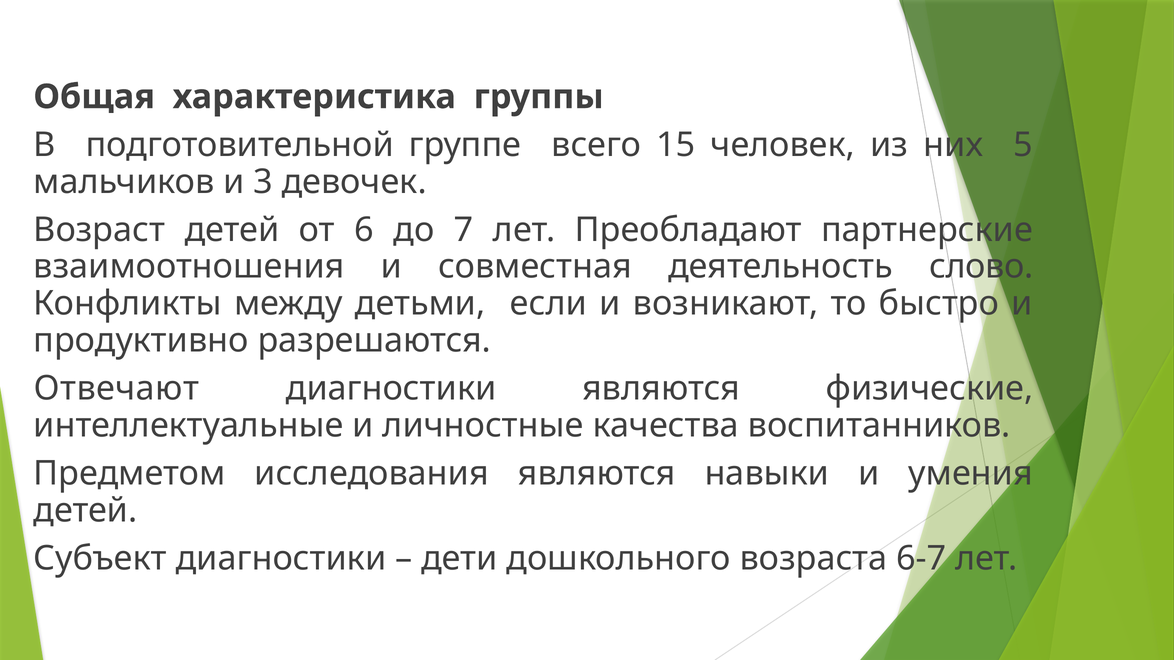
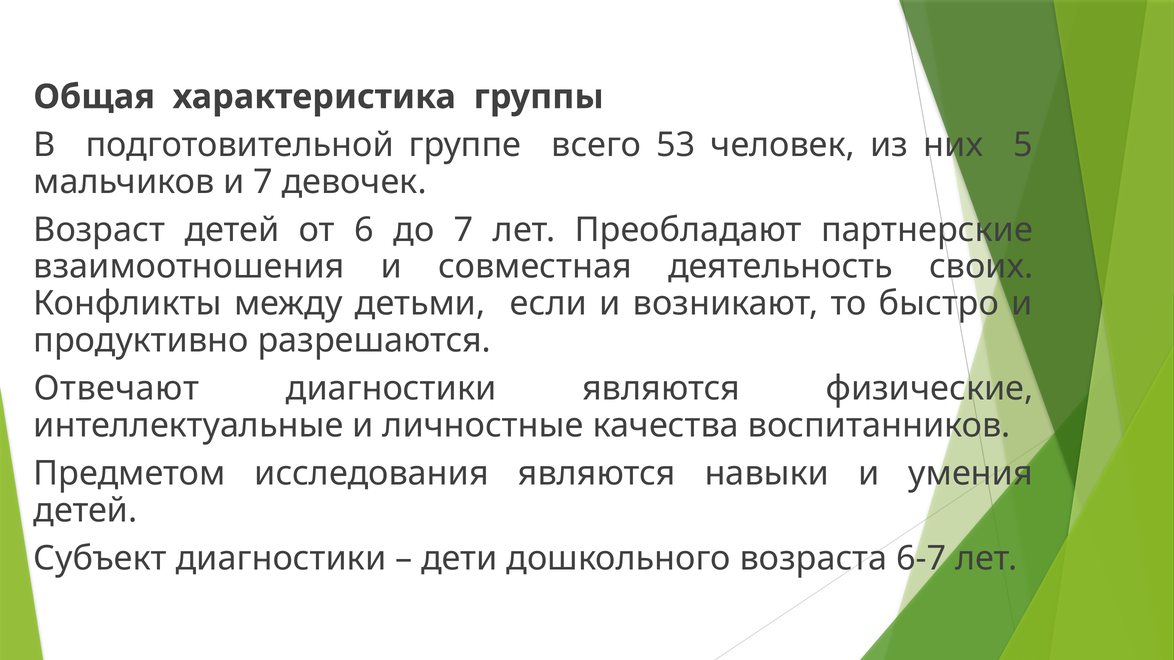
15: 15 -> 53 (676, 145)
и 3: 3 -> 7 (263, 182)
слово: слово -> своих (981, 267)
